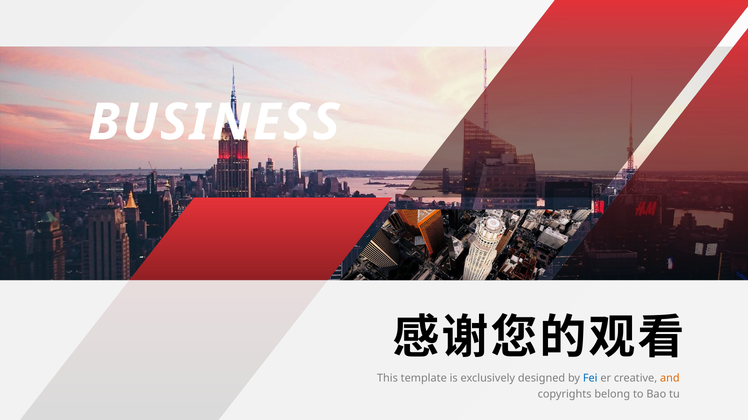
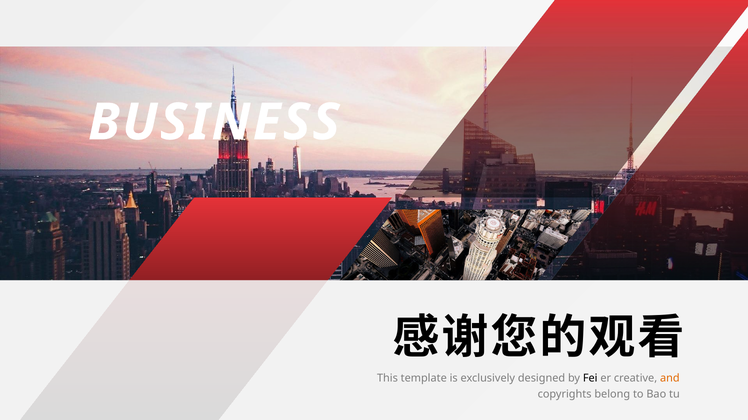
Fei colour: blue -> black (590, 379)
